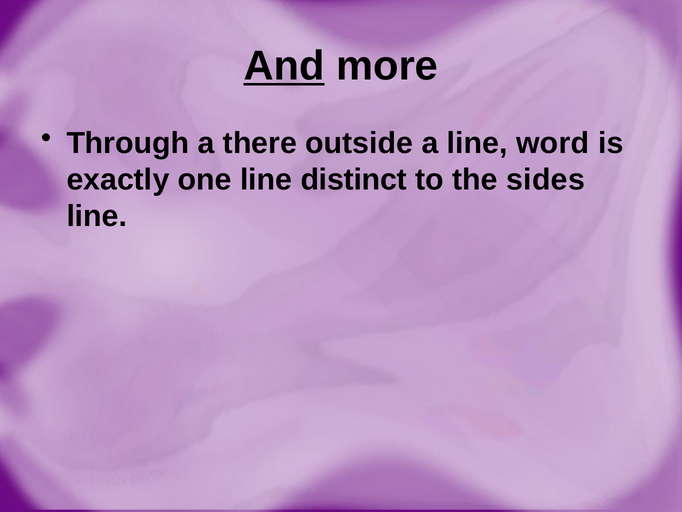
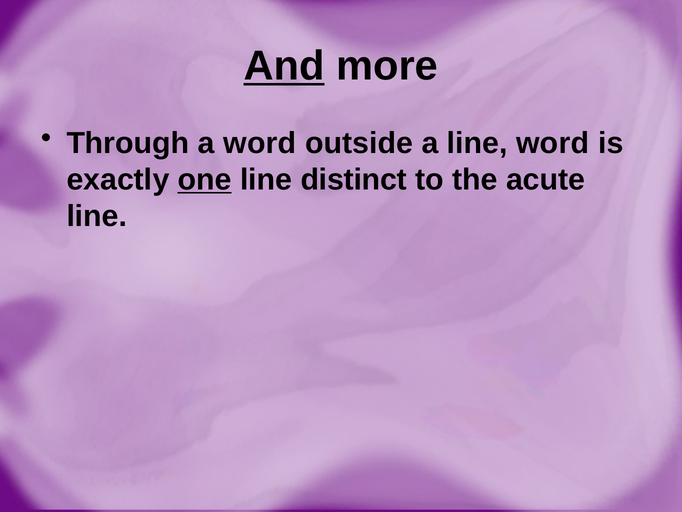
a there: there -> word (260, 143)
one underline: none -> present (205, 179)
sides: sides -> acute (546, 179)
